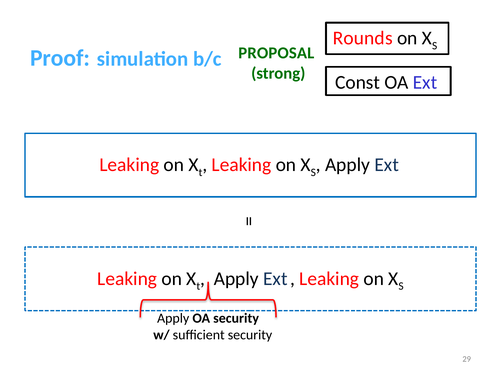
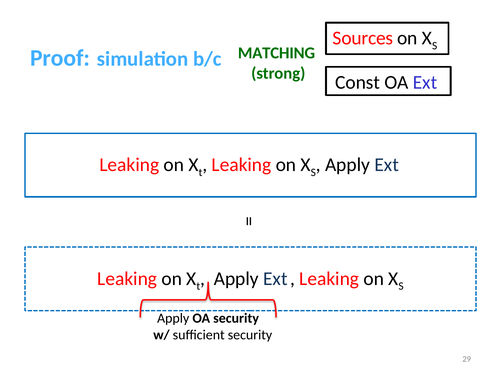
Rounds: Rounds -> Sources (363, 38)
PROPOSAL: PROPOSAL -> MATCHING (276, 53)
